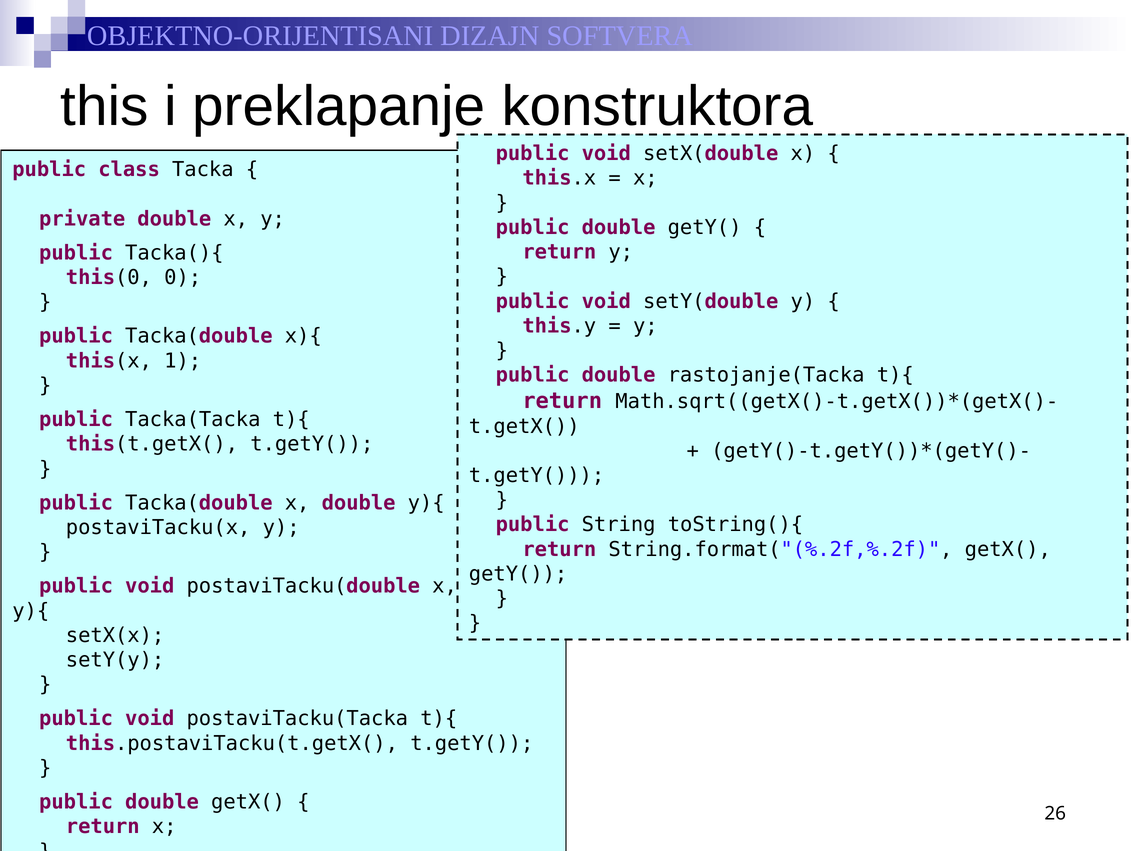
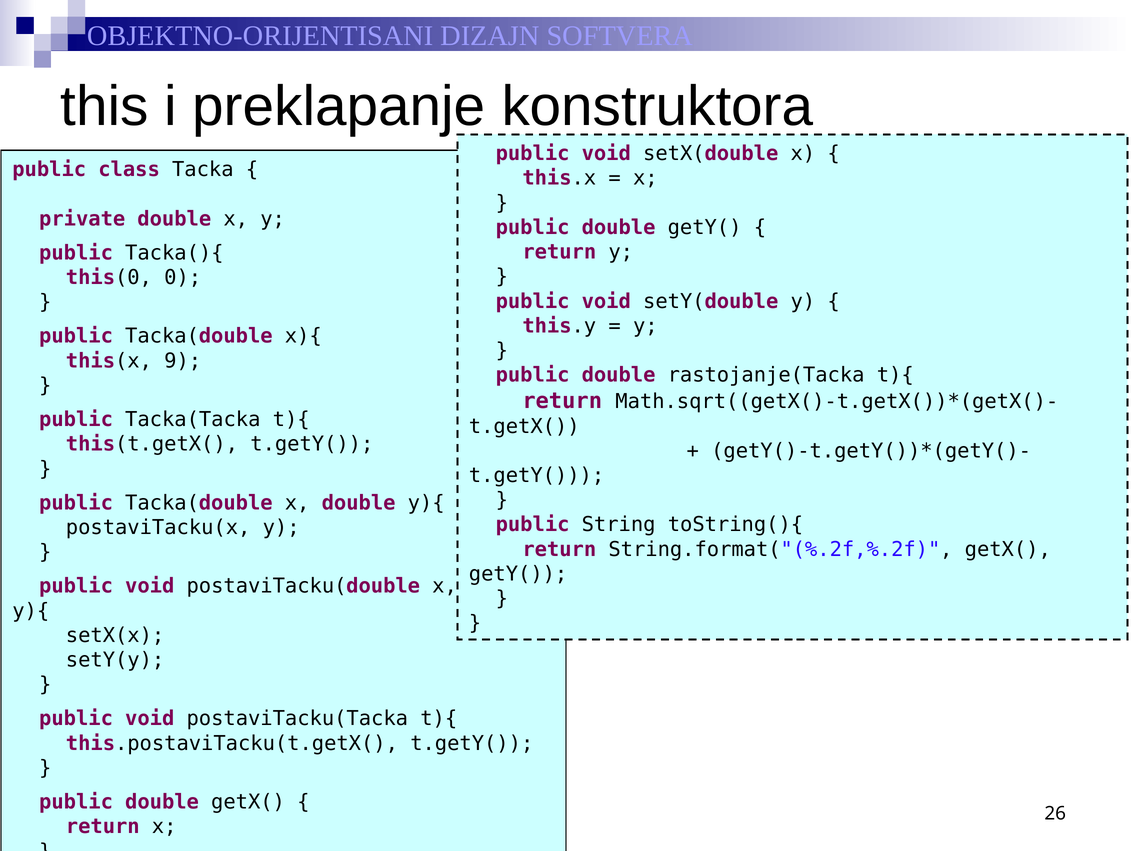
1: 1 -> 9 (183, 361)
